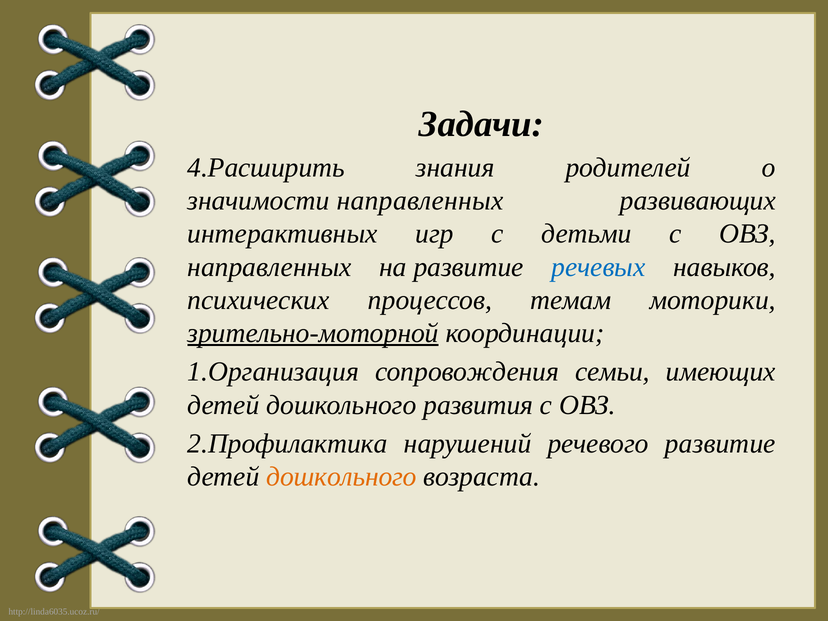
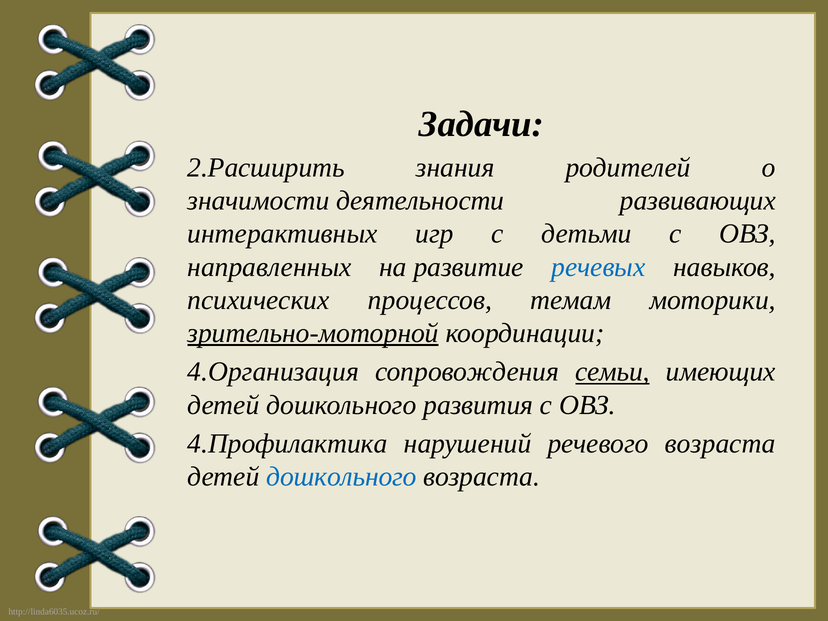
4.Расширить: 4.Расширить -> 2.Расширить (266, 168)
значимости направленных: направленных -> деятельности (420, 201)
1.Организация: 1.Организация -> 4.Организация (273, 372)
семьи underline: none -> present (612, 372)
2.Профилактика: 2.Профилактика -> 4.Профилактика (287, 444)
речевого развитие: развитие -> возраста (720, 444)
дошкольного colour: orange -> blue (341, 477)
